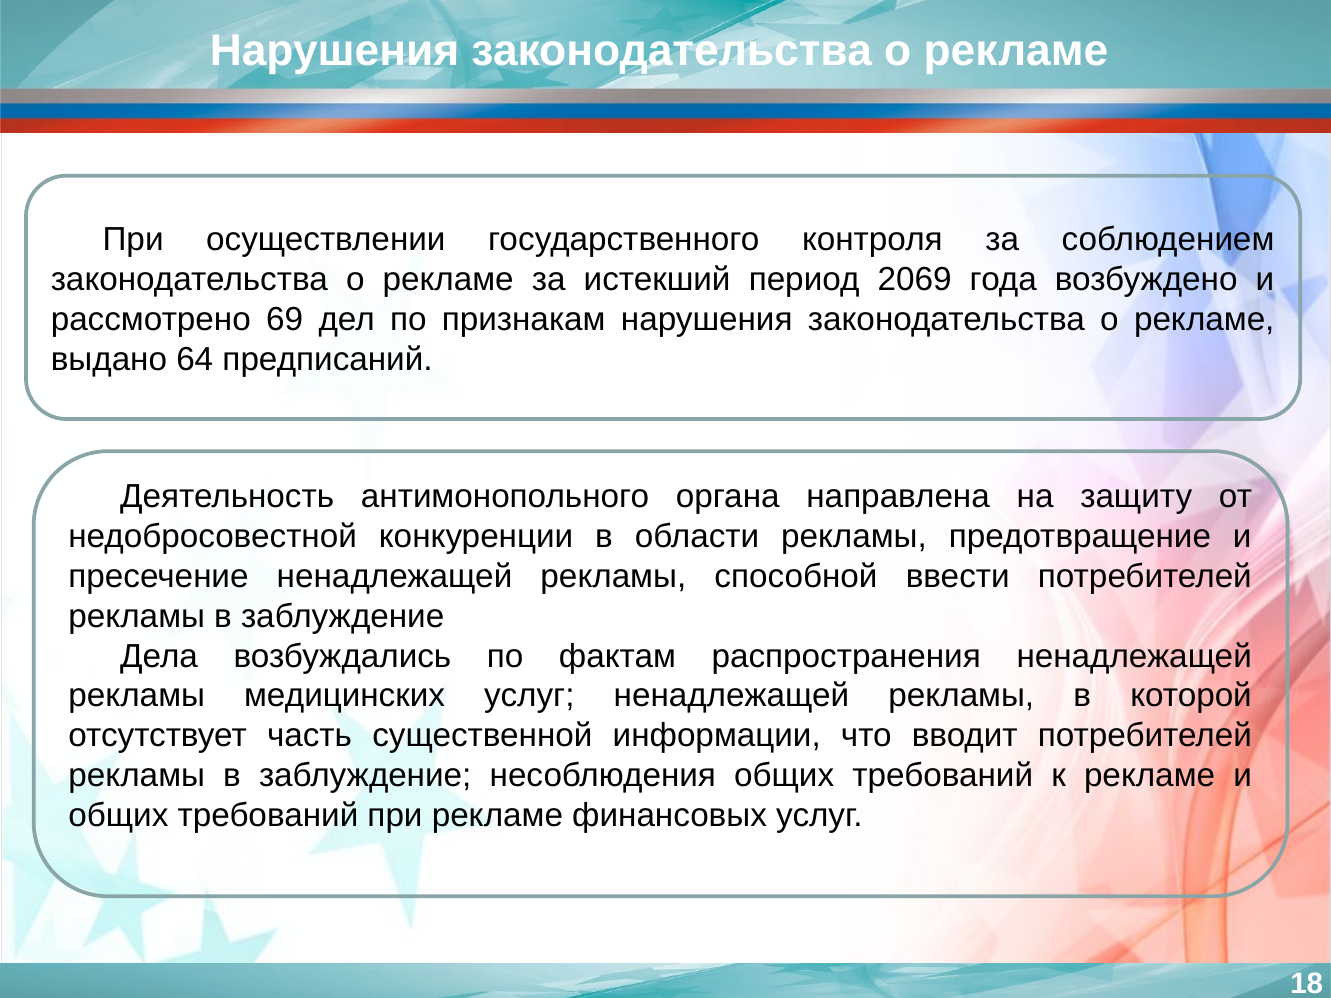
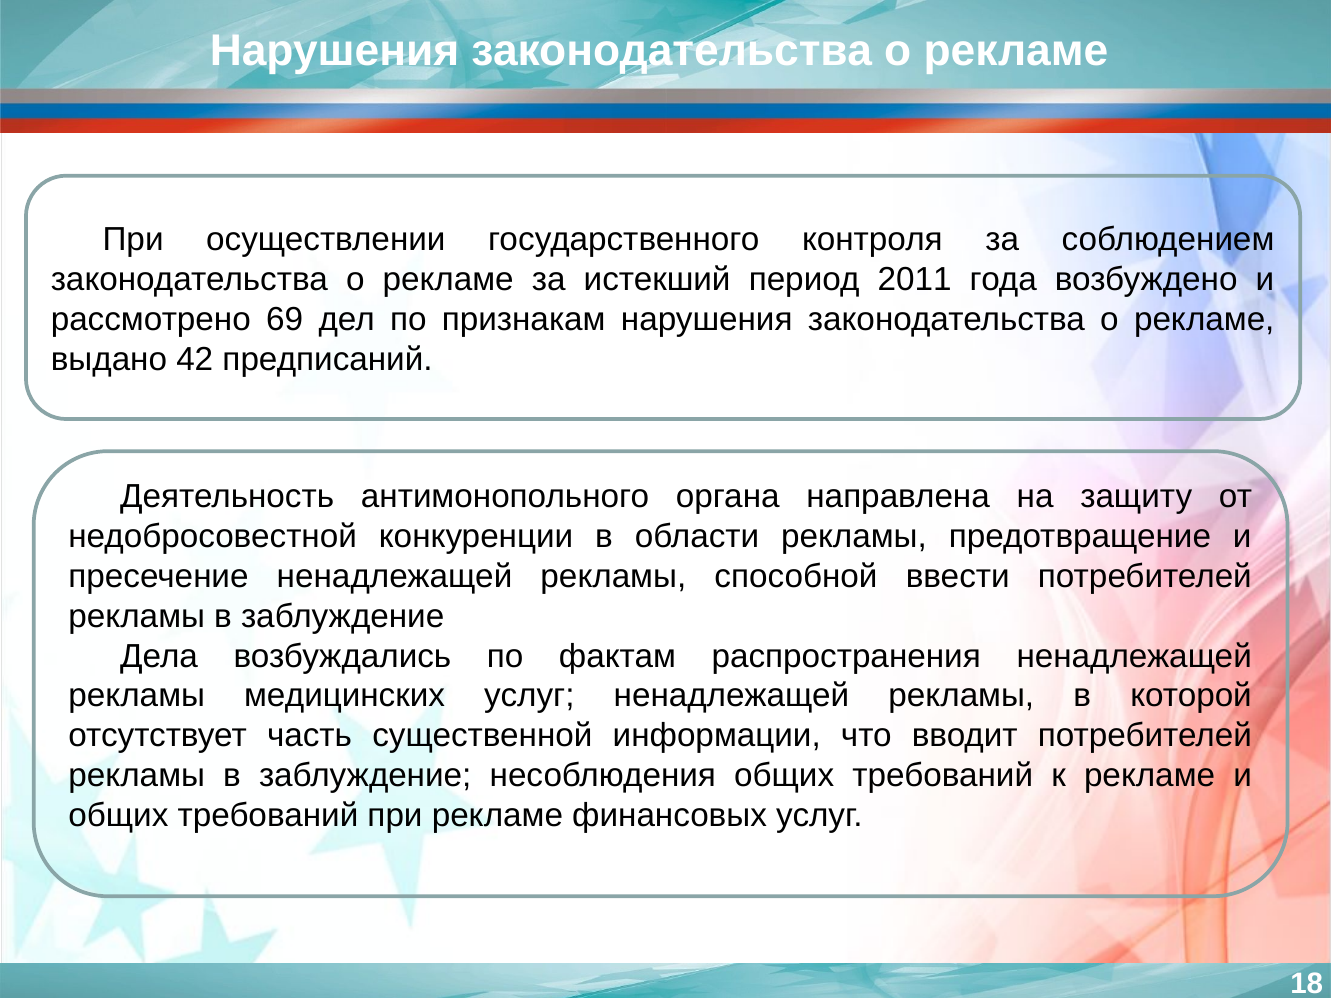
2069: 2069 -> 2011 (915, 280)
64: 64 -> 42 (195, 360)
